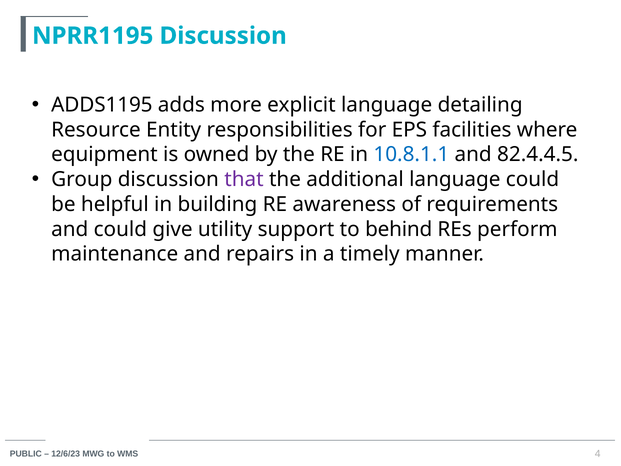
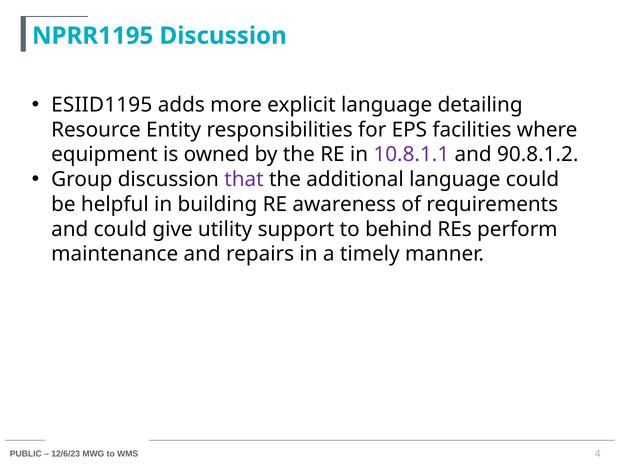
ADDS1195: ADDS1195 -> ESIID1195 (102, 105)
10.8.1.1 colour: blue -> purple (411, 155)
82.4.4.5: 82.4.4.5 -> 90.8.1.2 (538, 155)
